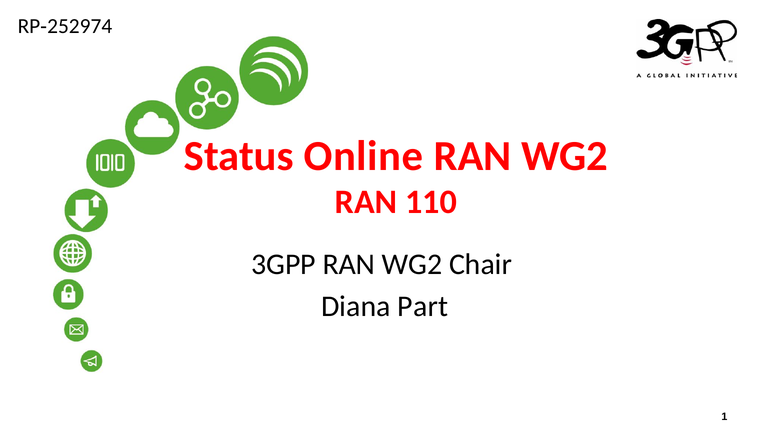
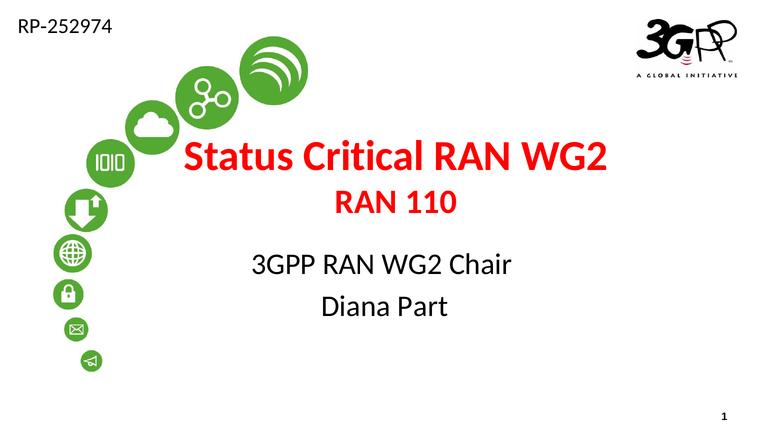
Online: Online -> Critical (364, 156)
